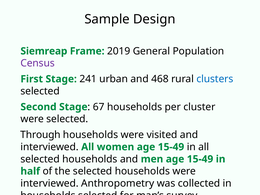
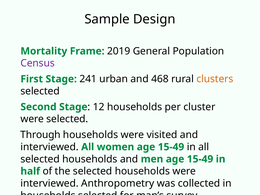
Siemreap: Siemreap -> Mortality (44, 51)
clusters colour: blue -> orange (215, 79)
67: 67 -> 12 (99, 107)
